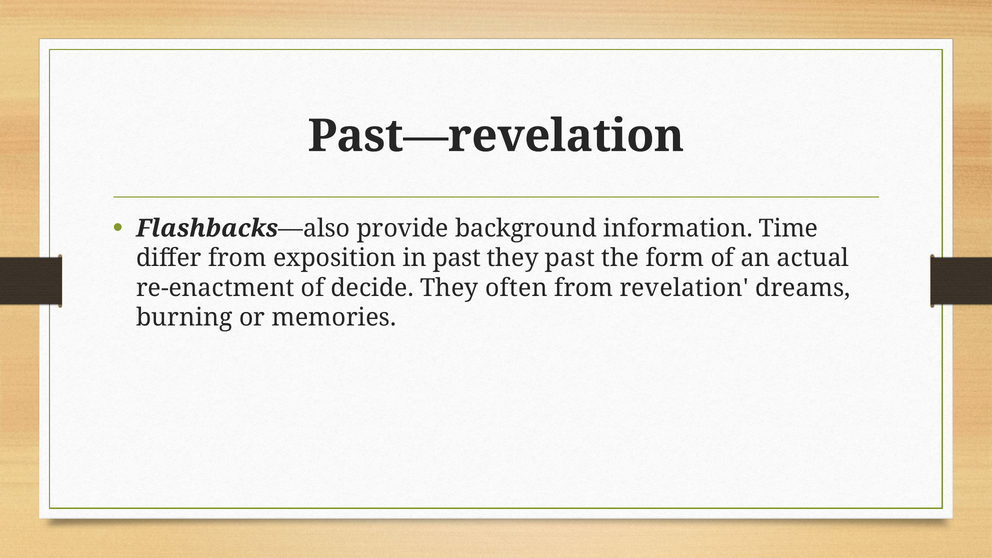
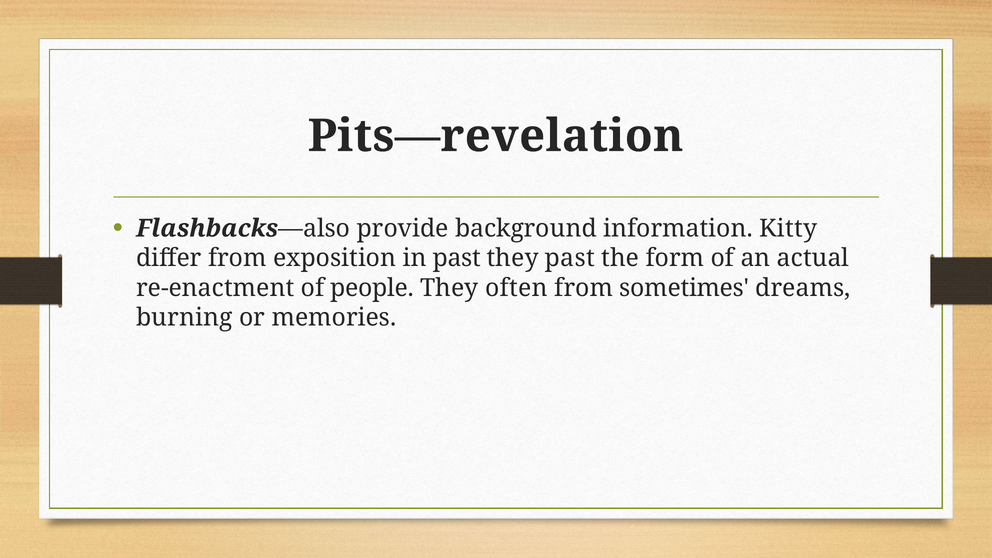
Past—revelation: Past—revelation -> Pits—revelation (496, 136)
Time: Time -> Kitty (788, 228)
decide: decide -> people (372, 288)
revelation: revelation -> sometimes (684, 288)
